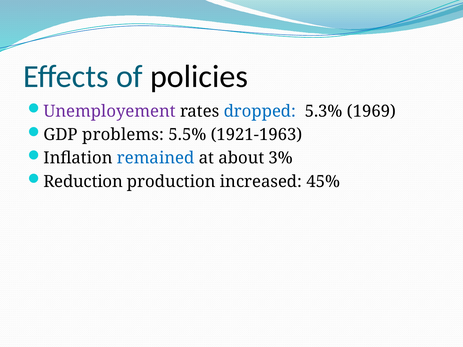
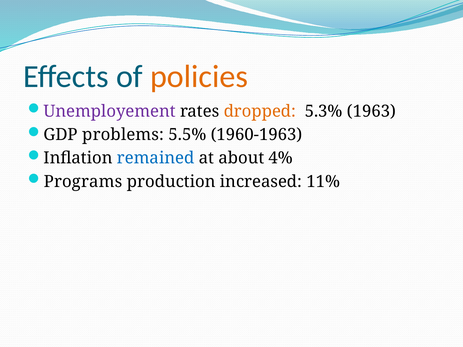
policies colour: black -> orange (199, 76)
dropped colour: blue -> orange (260, 111)
1969: 1969 -> 1963 (371, 111)
1921-1963: 1921-1963 -> 1960-1963 (257, 135)
3%: 3% -> 4% (281, 158)
Reduction: Reduction -> Programs (83, 182)
45%: 45% -> 11% (323, 182)
